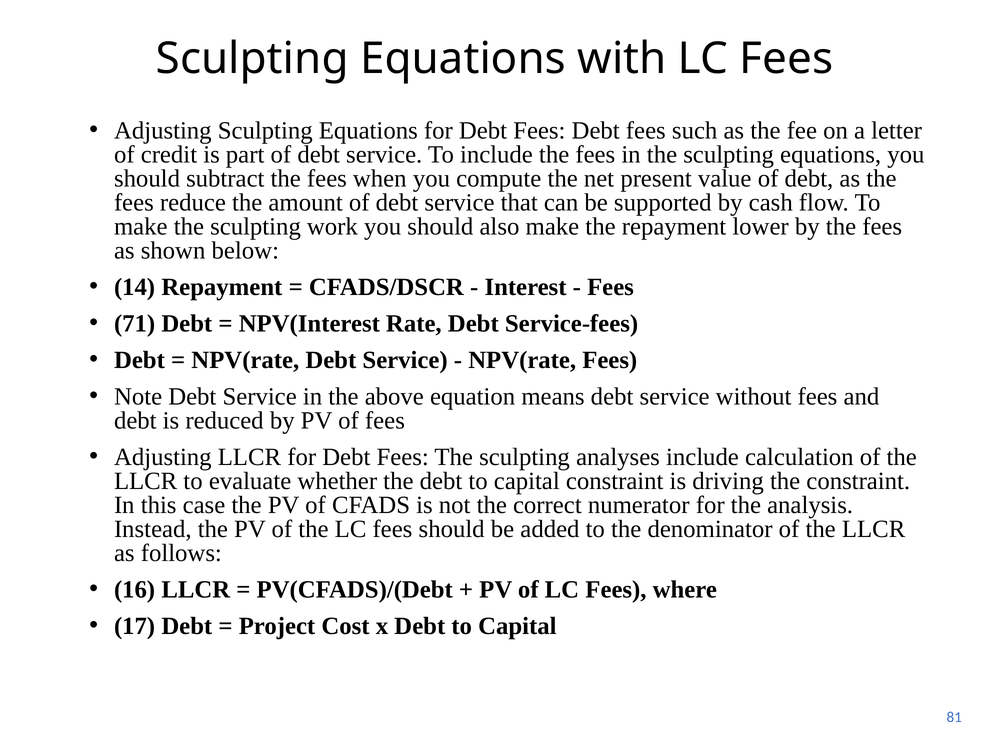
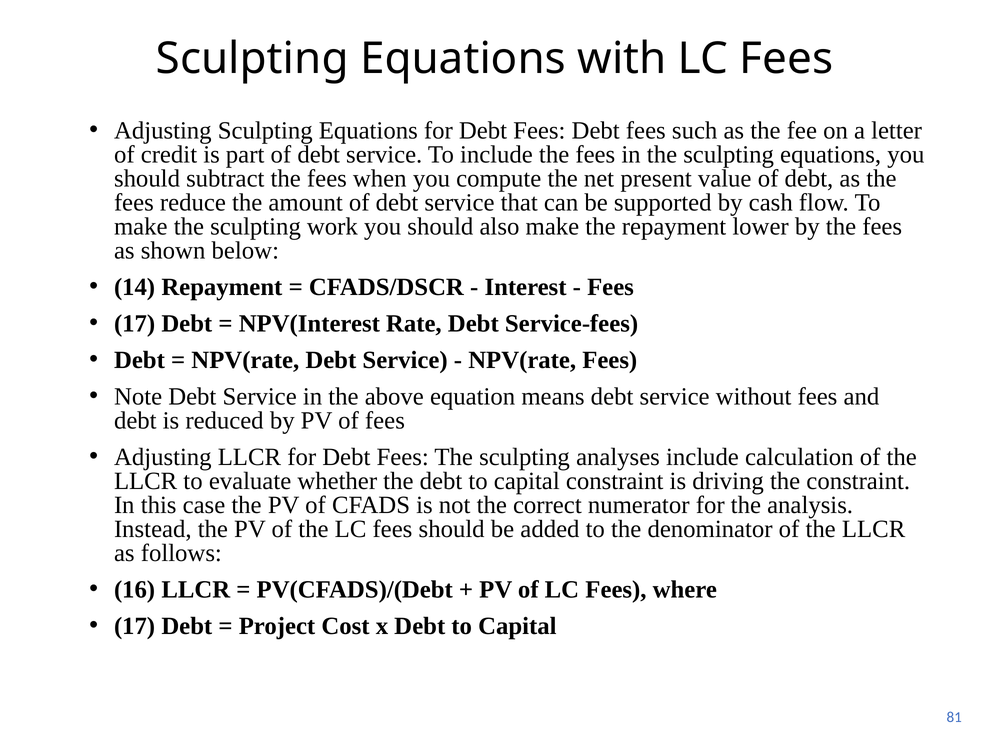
71: 71 -> 17 (135, 324)
